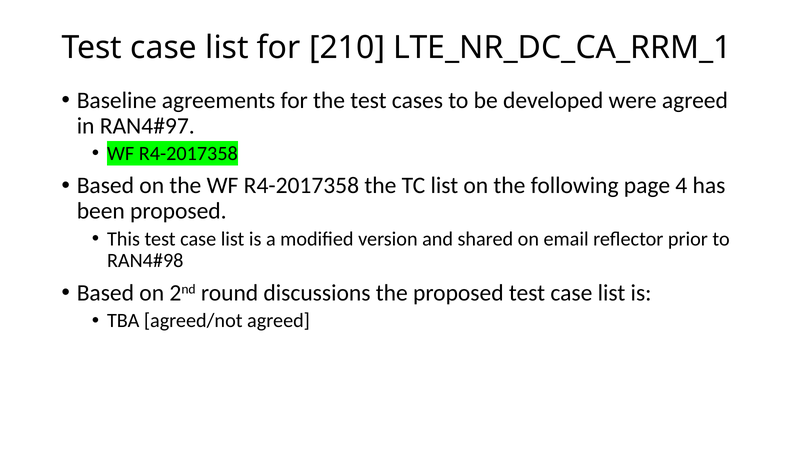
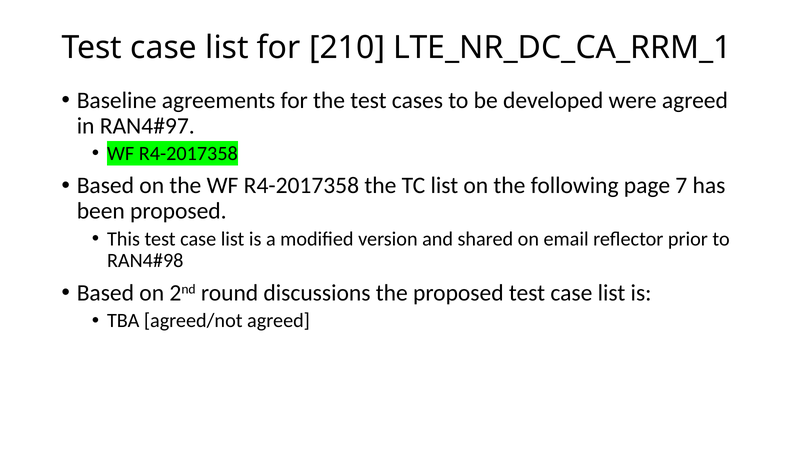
4: 4 -> 7 (681, 185)
